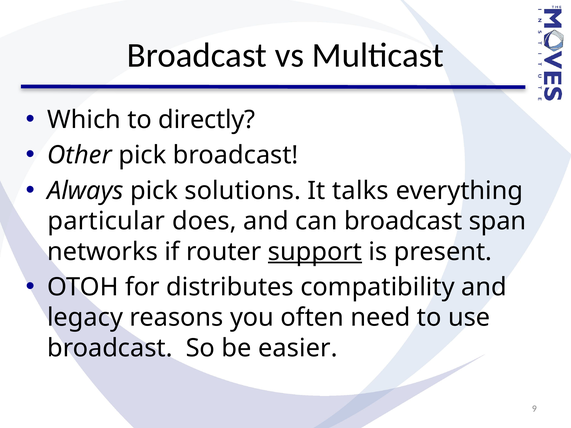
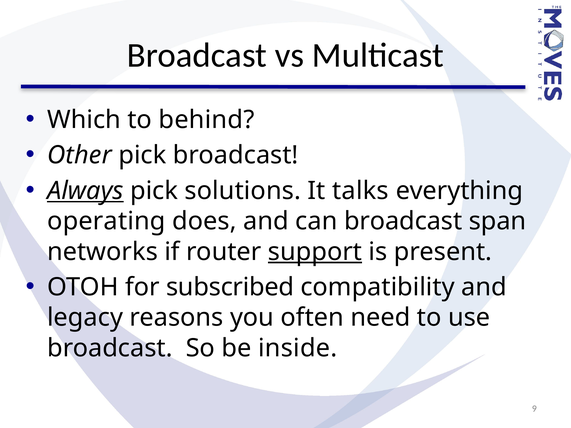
directly: directly -> behind (206, 120)
Always underline: none -> present (85, 191)
particular: particular -> operating (106, 221)
distributes: distributes -> subscribed (230, 287)
easier: easier -> inside (298, 348)
